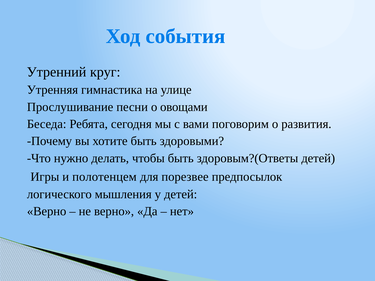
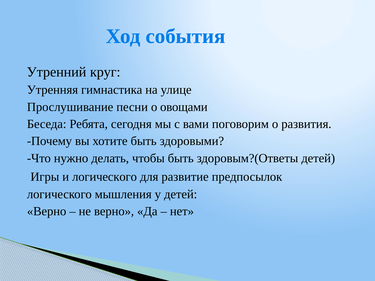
и полотенцем: полотенцем -> логического (105, 177)
порезвее: порезвее -> развитие (185, 177)
